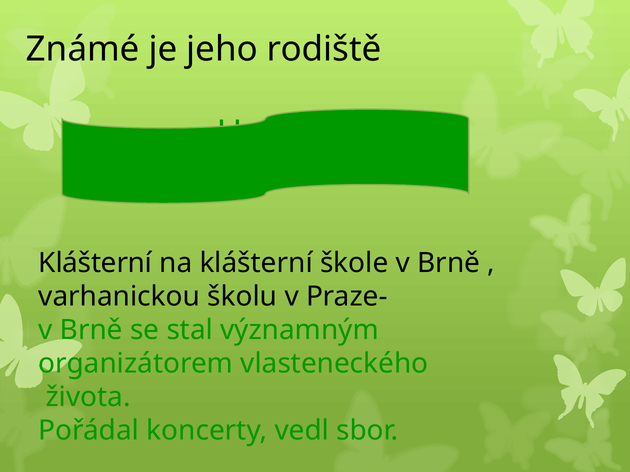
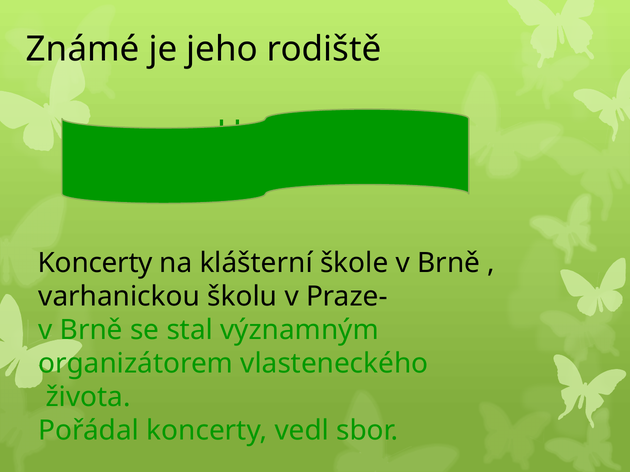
Klášterní: Klášterní -> Koncerty (95, 263)
